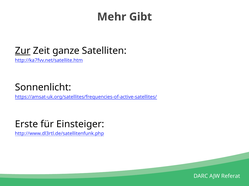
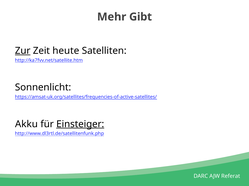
ganze: ganze -> heute (66, 51)
Erste: Erste -> Akku (26, 125)
Einsteiger underline: none -> present (80, 125)
